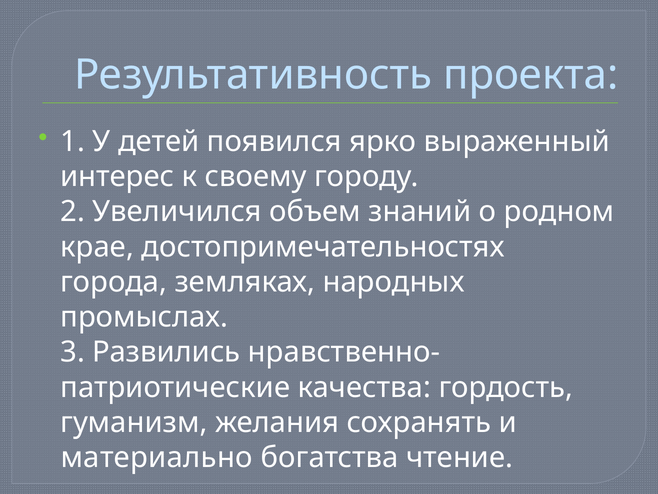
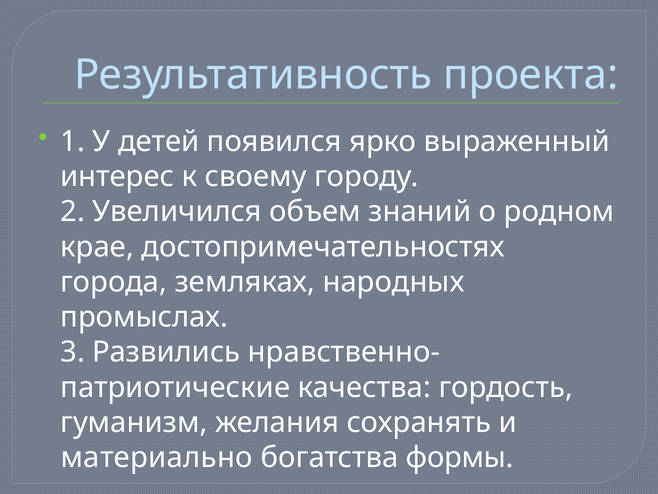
чтение: чтение -> формы (460, 457)
